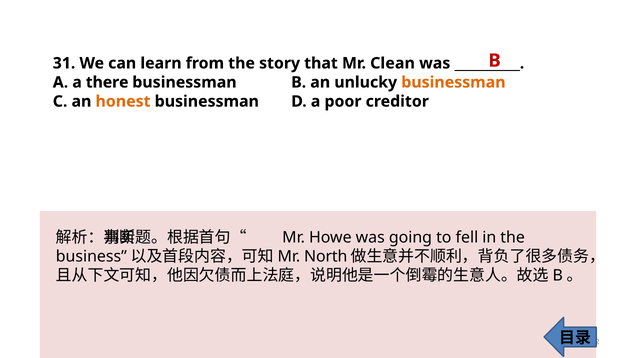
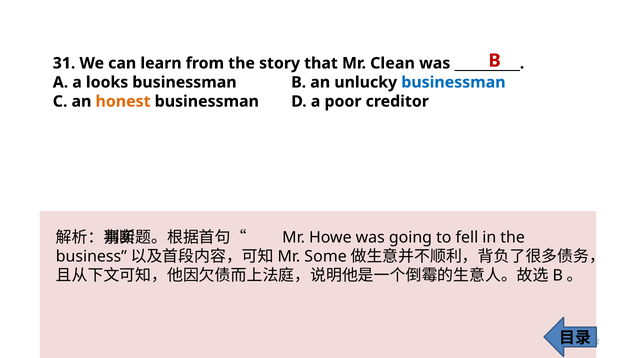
there: there -> looks (107, 82)
businessman colour: orange -> blue (453, 82)
North: North -> Some (326, 256)
